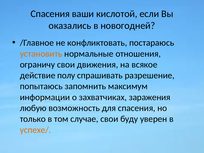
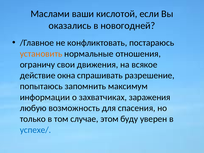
Спасения: Спасения -> Маслами (50, 14)
полу: полу -> окна (66, 75)
случае свои: свои -> этом (109, 119)
успехе/ colour: orange -> blue (35, 130)
